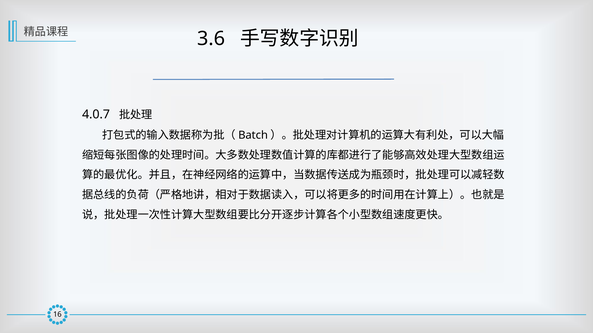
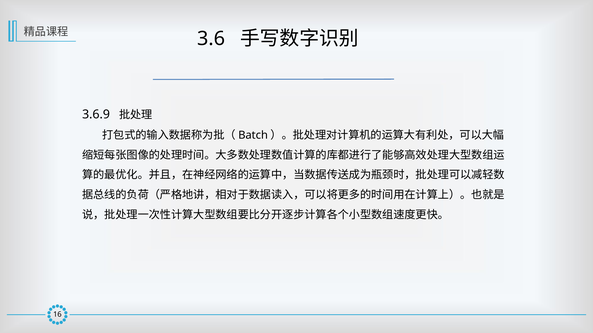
4.0.7: 4.0.7 -> 3.6.9 (96, 115)
